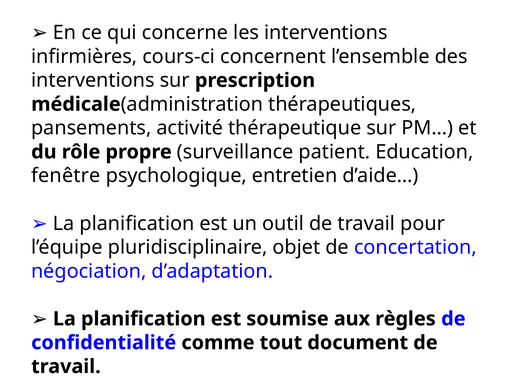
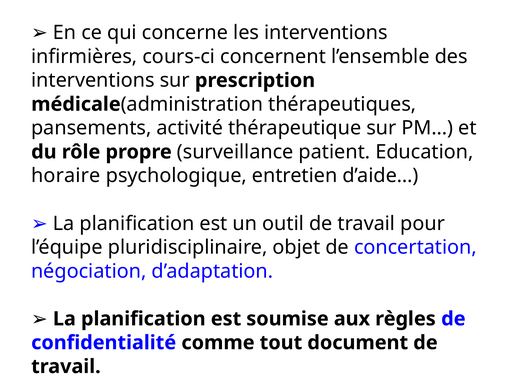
fenêtre: fenêtre -> horaire (66, 176)
